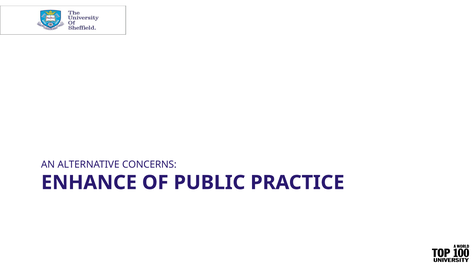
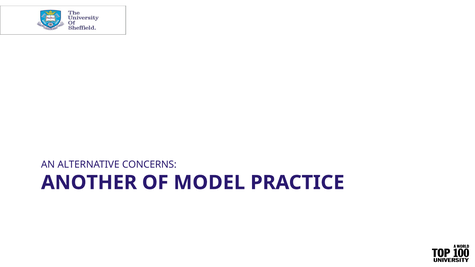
ENHANCE: ENHANCE -> ANOTHER (89, 183)
PUBLIC: PUBLIC -> MODEL (209, 183)
